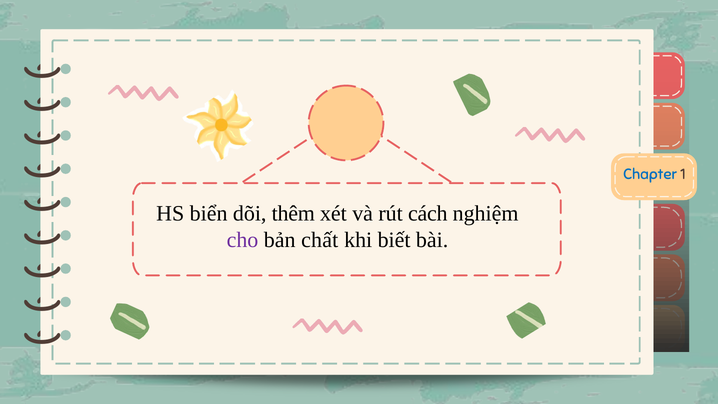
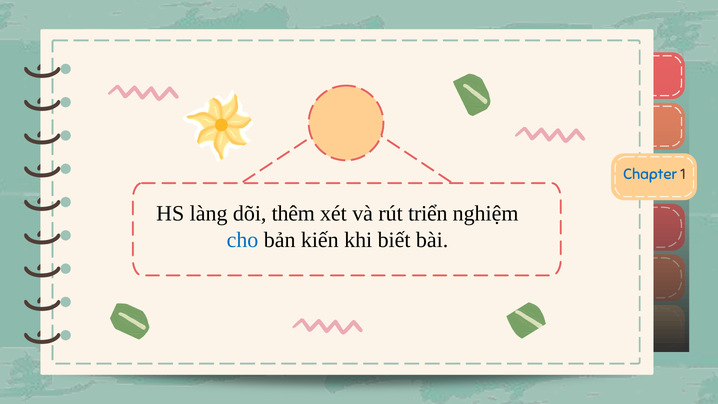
biển: biển -> làng (209, 214)
cách: cách -> triển (428, 214)
cho colour: purple -> blue (243, 240)
chất: chất -> kiến (320, 240)
